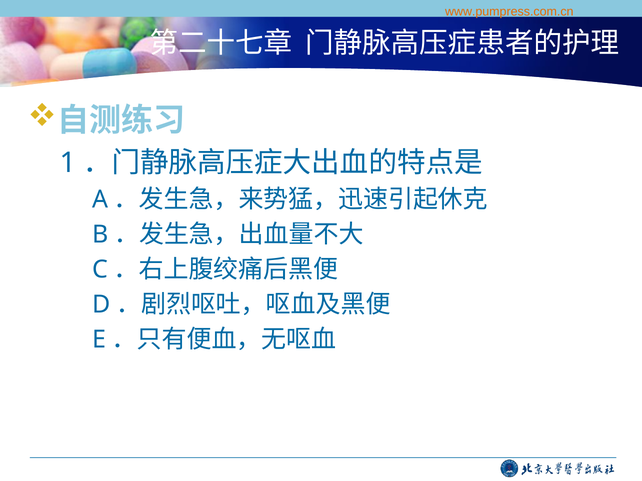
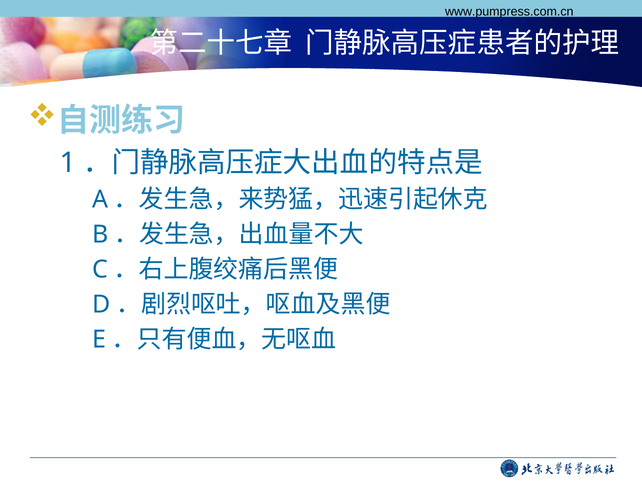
www.pumpress.com.cn colour: orange -> black (509, 12)
